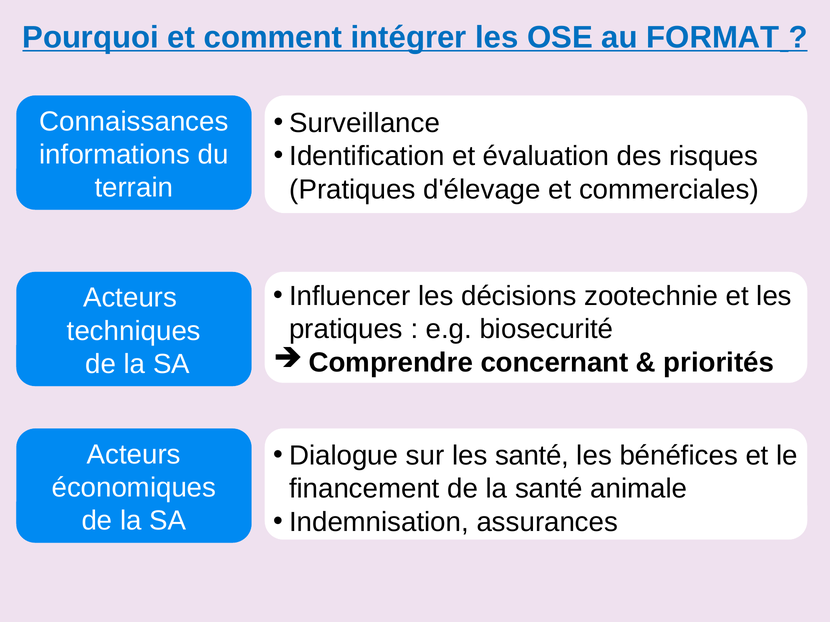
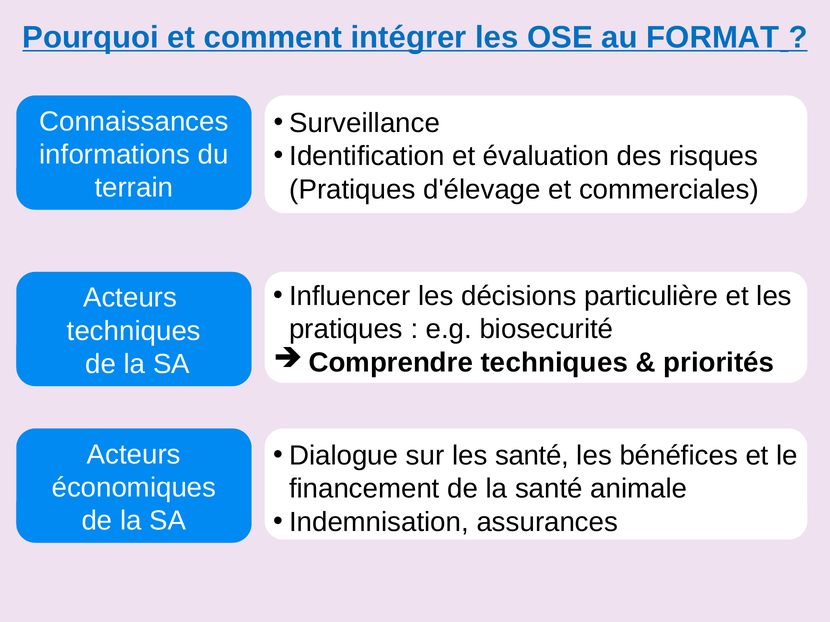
zootechnie: zootechnie -> particulière (651, 296)
Comprendre concernant: concernant -> techniques (554, 363)
